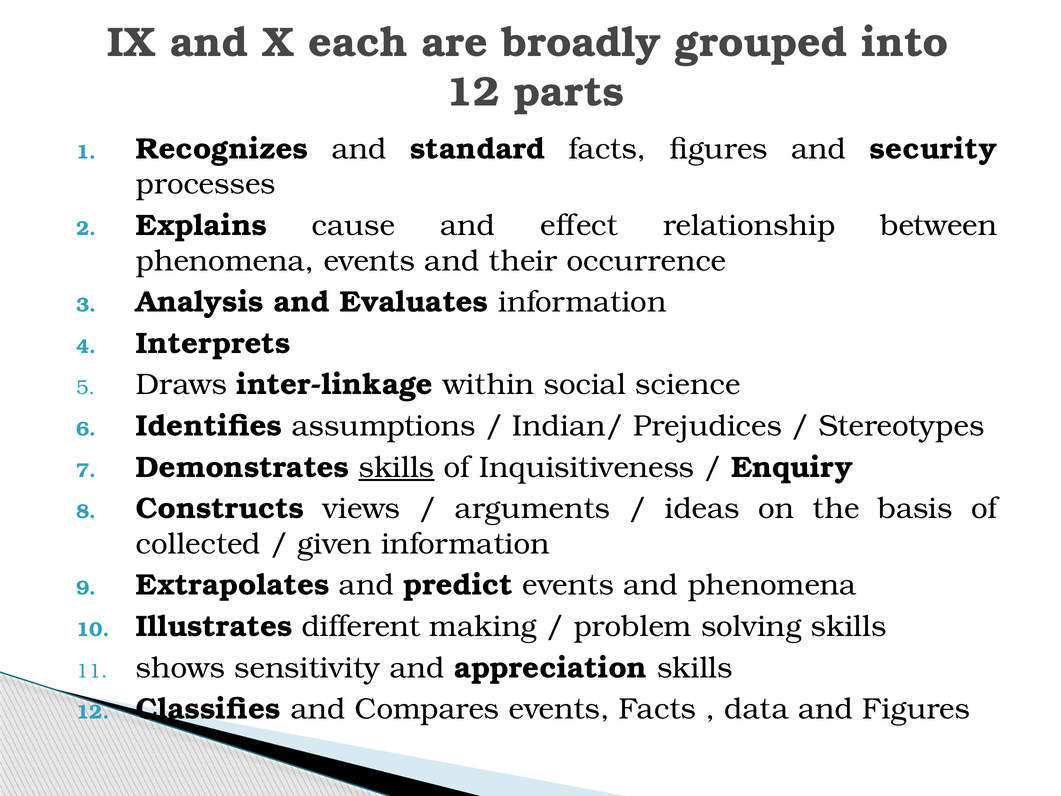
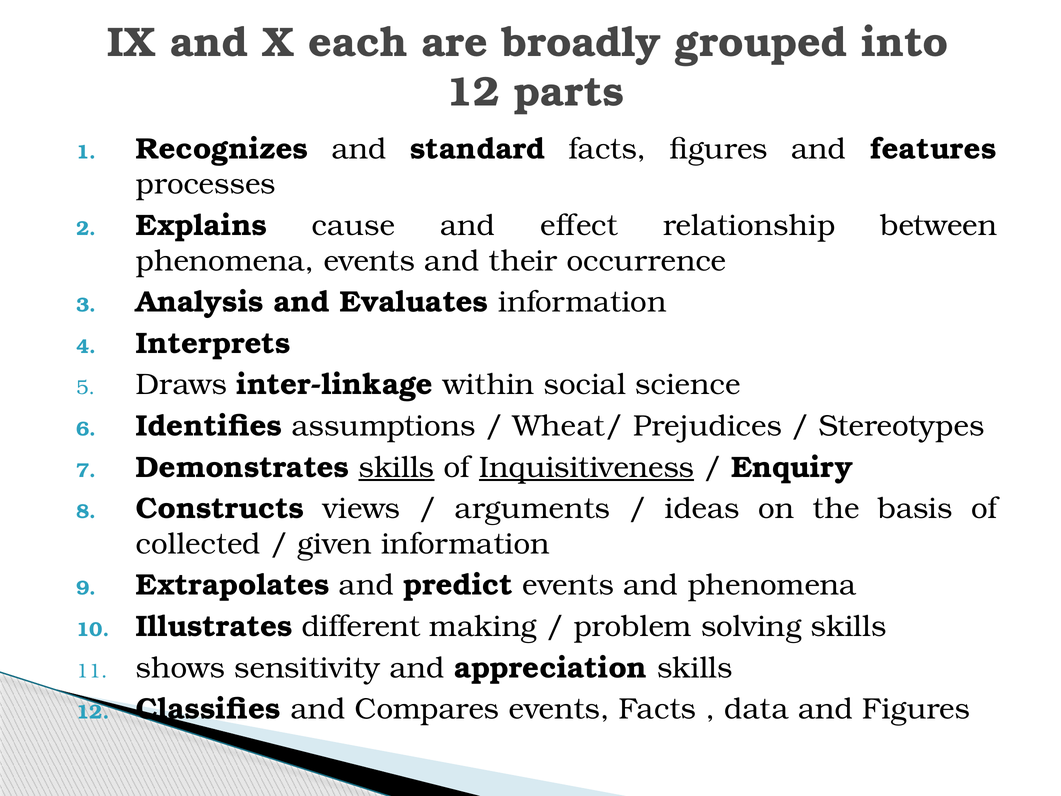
security: security -> features (933, 149)
Indian/: Indian/ -> Wheat/ (568, 426)
Inquisitiveness underline: none -> present (587, 467)
